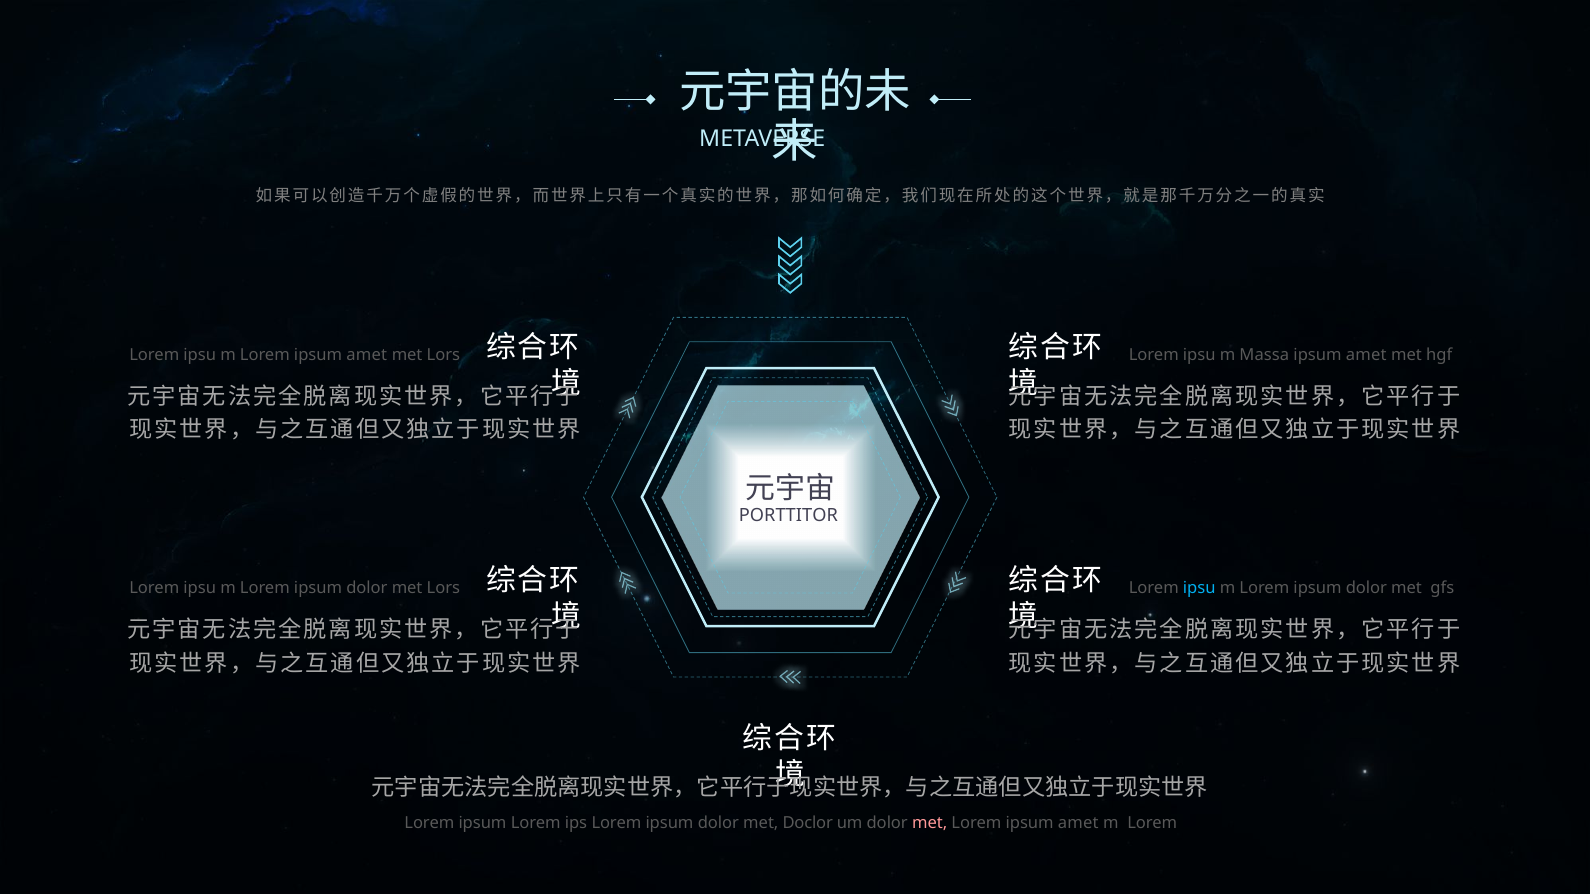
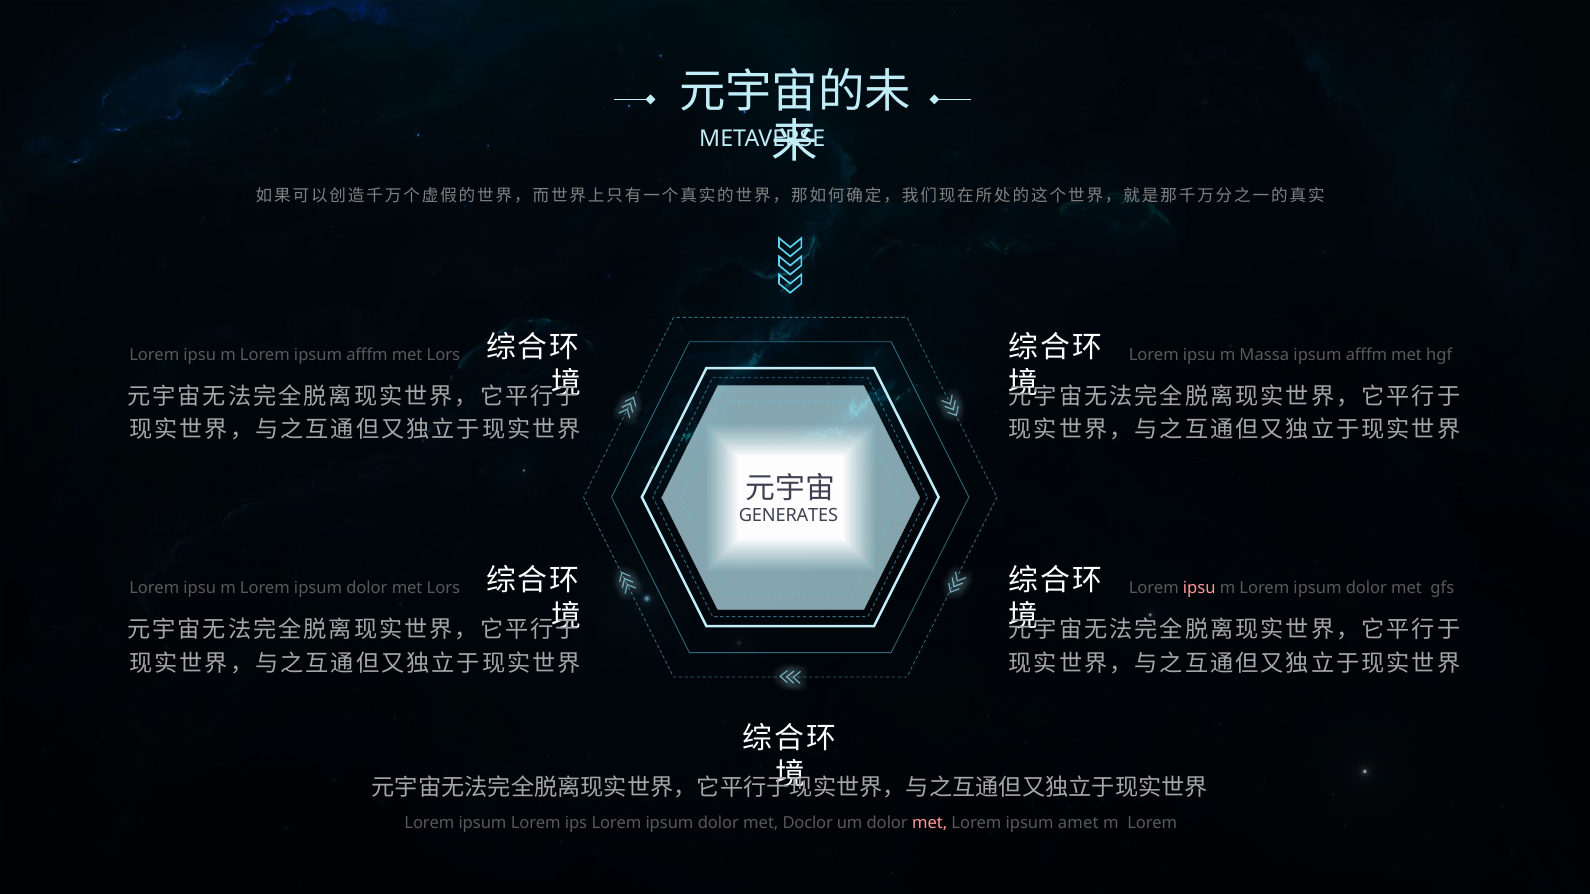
m Lorem ipsum amet: amet -> afffm (367, 355)
amet: amet -> afffm (1366, 355)
PORTTITOR: PORTTITOR -> GENERATES (788, 515)
ipsu colour: light blue -> pink (1199, 588)
